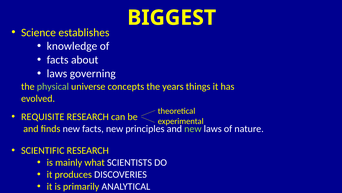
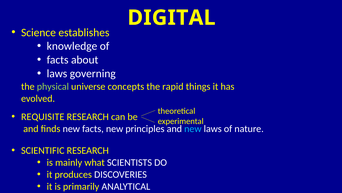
BIGGEST: BIGGEST -> DIGITAL (171, 18)
years: years -> rapid (173, 86)
new colour: light green -> light blue (193, 128)
